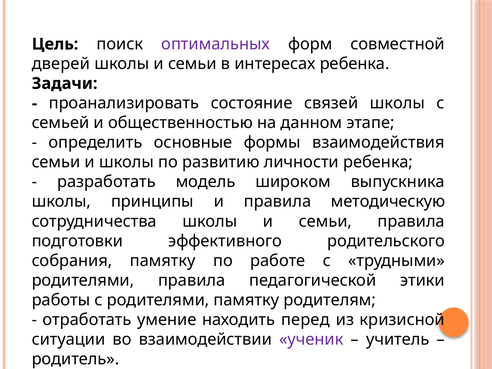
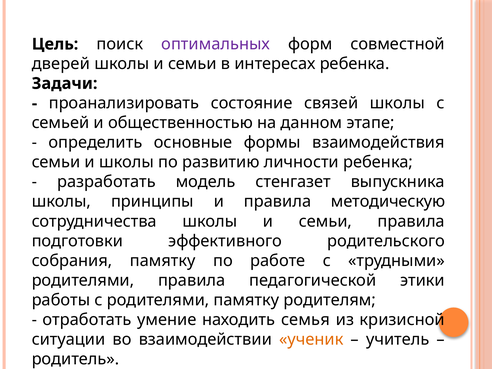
широком: широком -> стенгазет (293, 182)
перед: перед -> семья (305, 320)
ученик colour: purple -> orange (311, 339)
